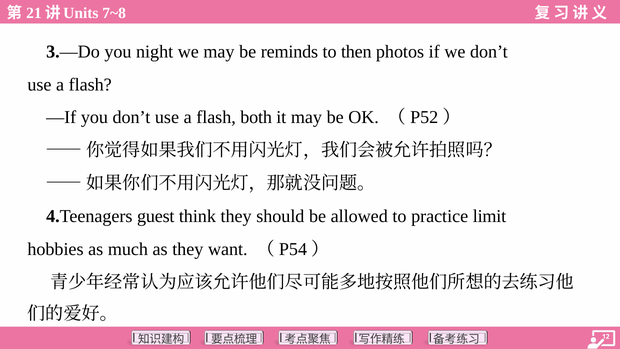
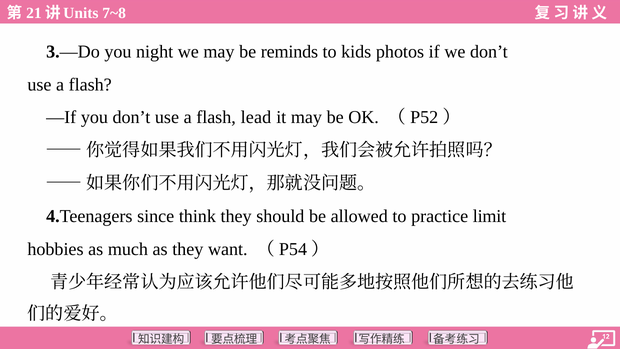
then: then -> kids (356, 52)
both: both -> lead (256, 117)
guest: guest -> since (156, 216)
